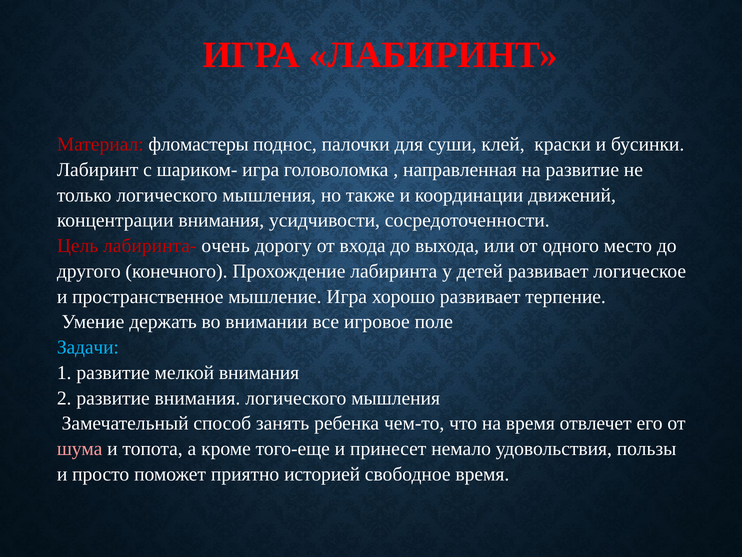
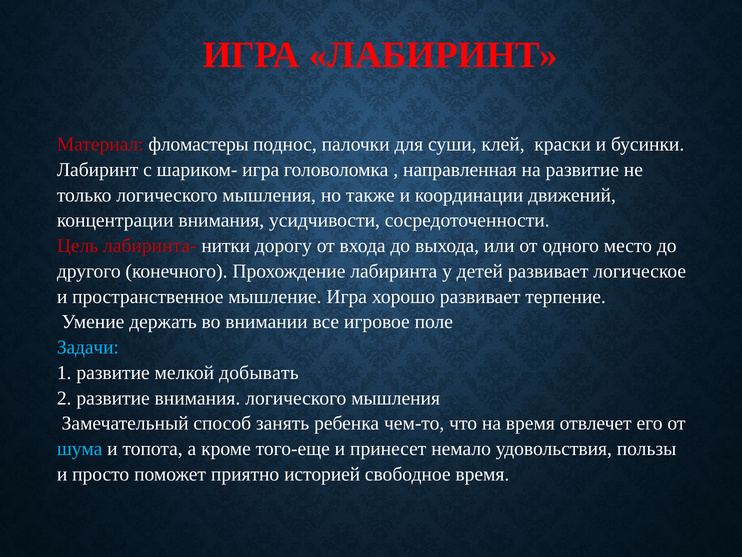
очень: очень -> нитки (226, 246)
мелкой внимания: внимания -> добывать (259, 372)
шума colour: pink -> light blue (80, 448)
